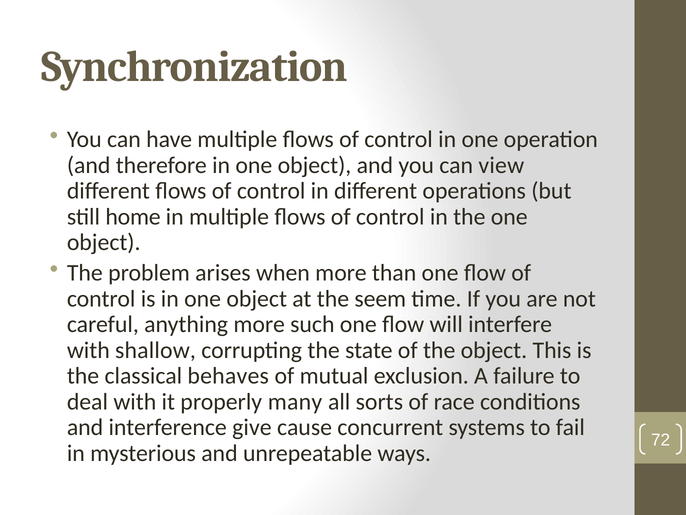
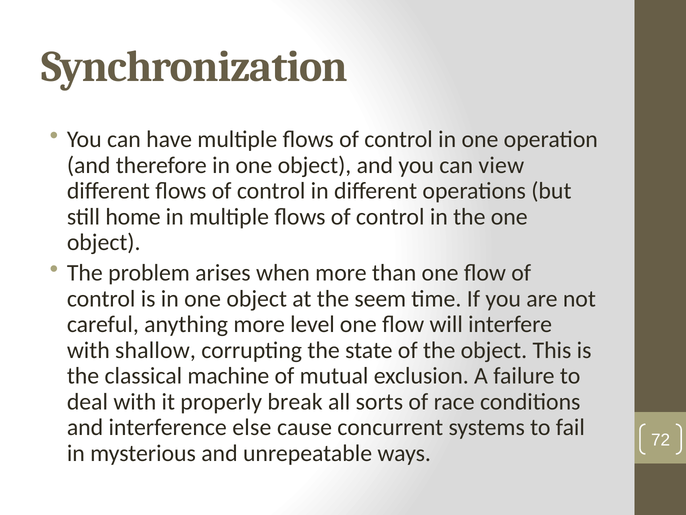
such: such -> level (312, 324)
behaves: behaves -> machine (228, 376)
many: many -> break (295, 401)
give: give -> else (252, 427)
